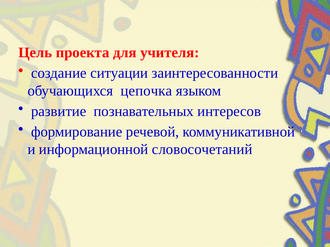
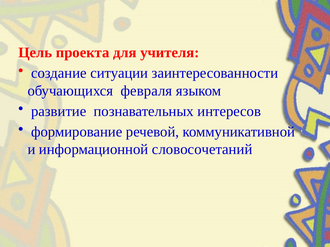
цепочка: цепочка -> февраля (146, 91)
